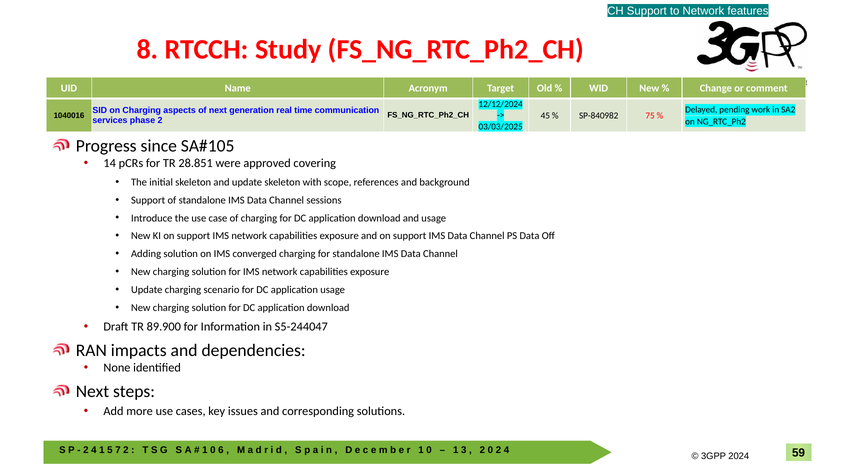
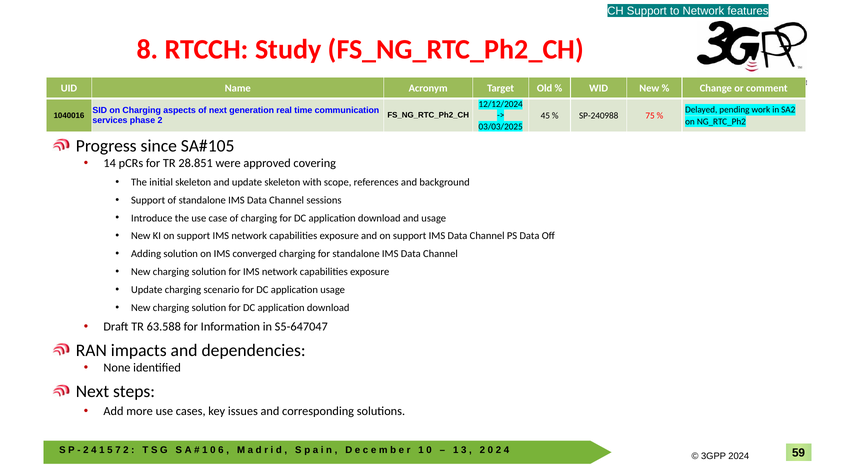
SP-840982: SP-840982 -> SP-240988 (599, 116)
89.900: 89.900 -> 63.588 (164, 326)
S5-244047: S5-244047 -> S5-647047 (301, 326)
